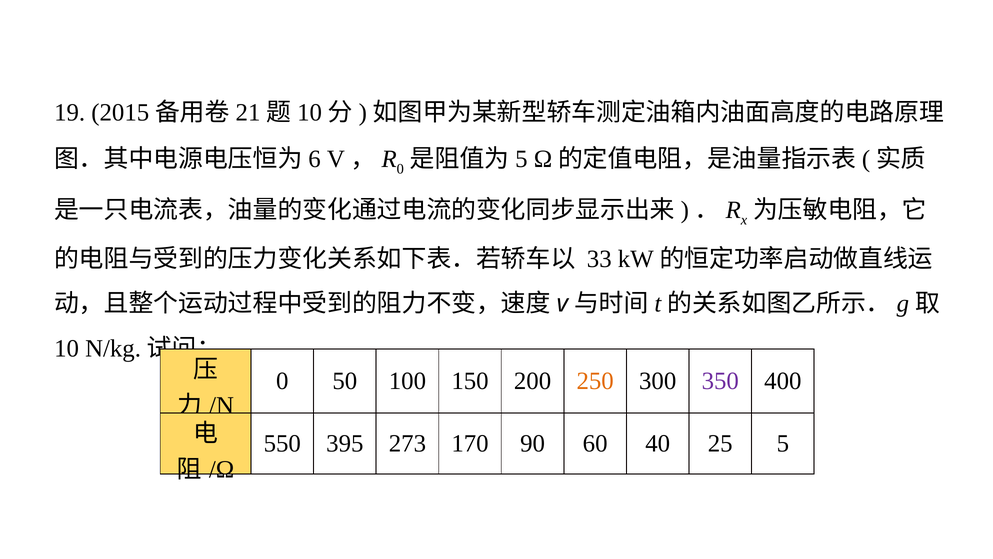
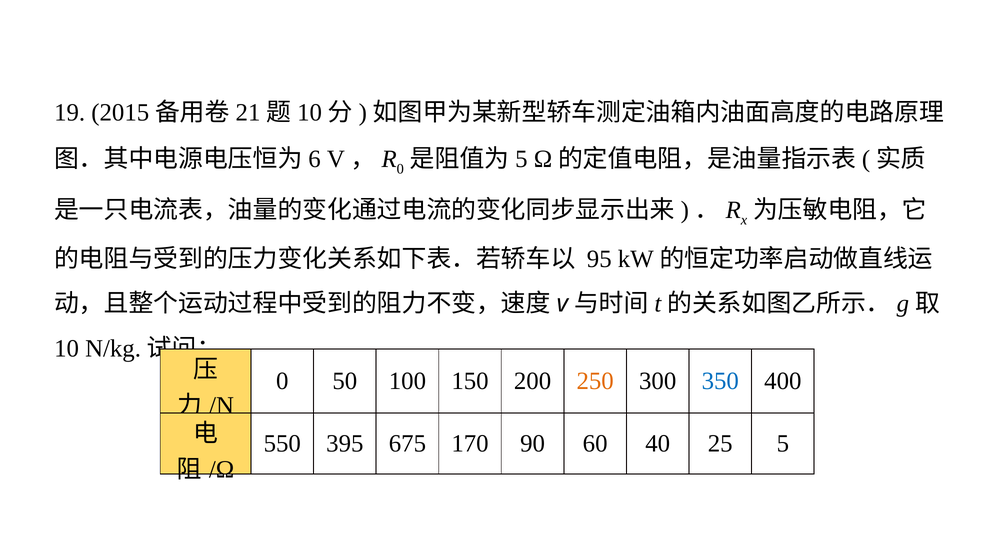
33: 33 -> 95 (599, 259)
350 colour: purple -> blue (720, 381)
273: 273 -> 675 (407, 443)
